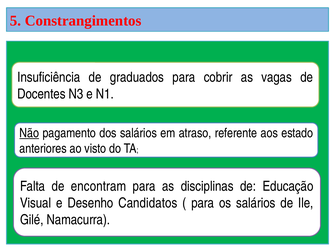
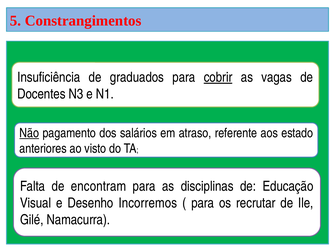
cobrir underline: none -> present (218, 77)
Candidatos: Candidatos -> Incorremos (148, 203)
os salários: salários -> recrutar (256, 203)
